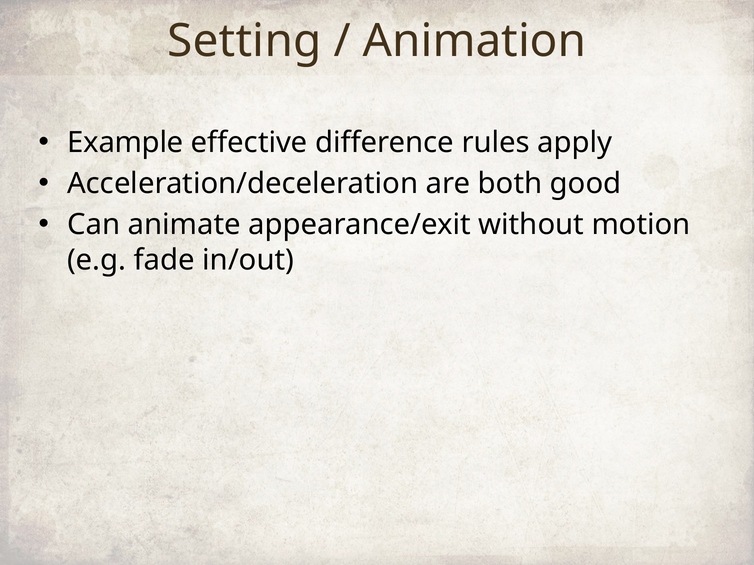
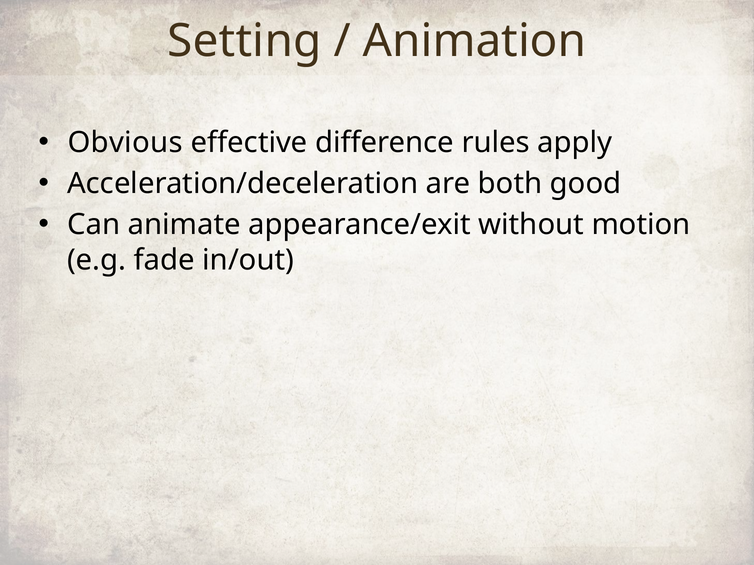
Example: Example -> Obvious (125, 143)
